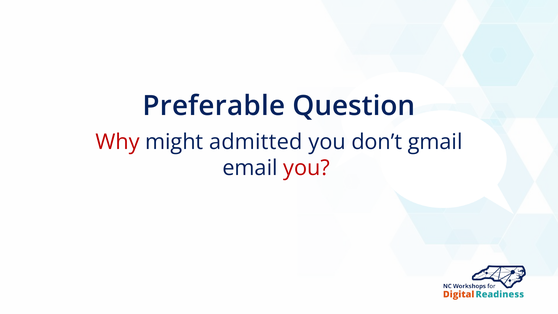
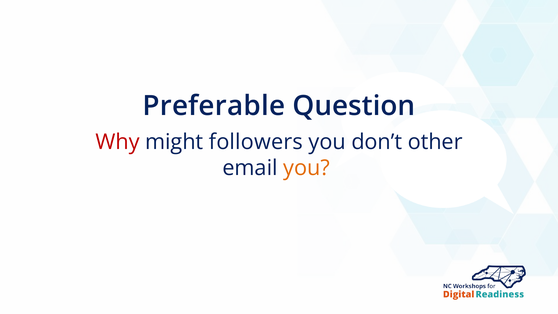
admitted: admitted -> followers (256, 142)
gmail: gmail -> other (435, 142)
you colour: red -> orange (306, 168)
